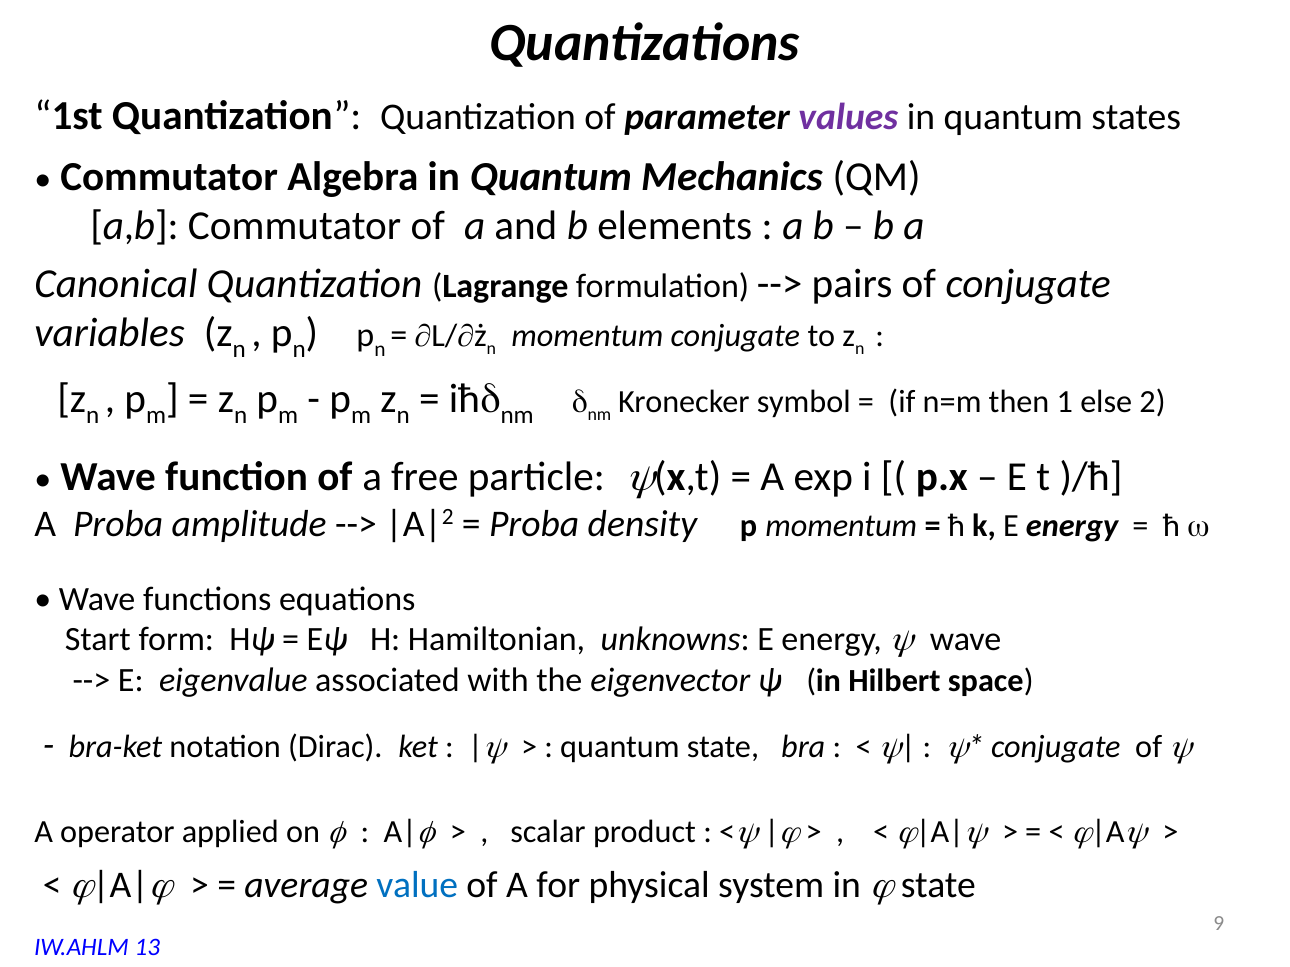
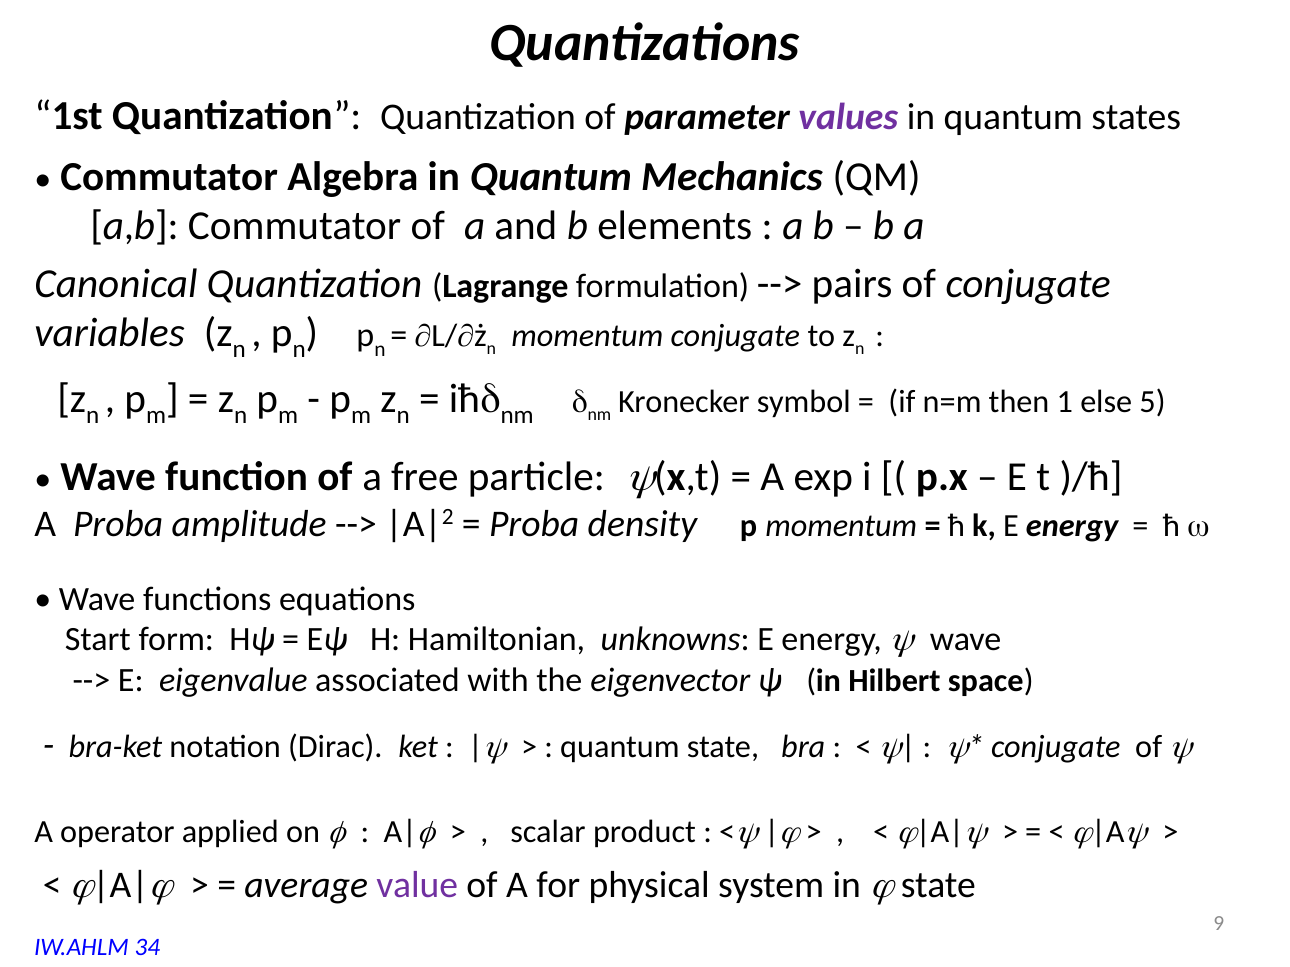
2: 2 -> 5 (1153, 402)
value colour: blue -> purple (417, 885)
13: 13 -> 34 (147, 947)
